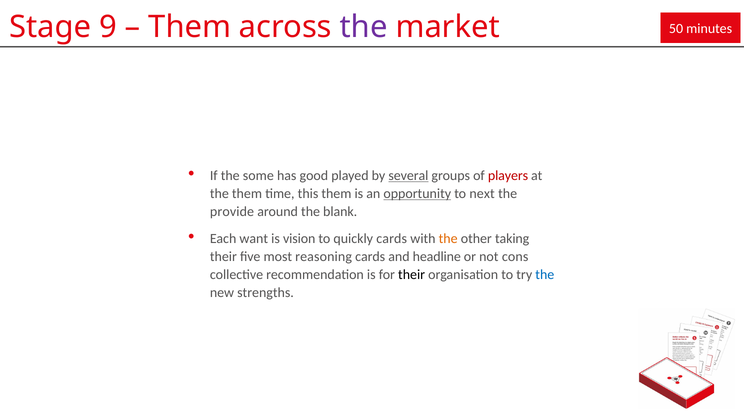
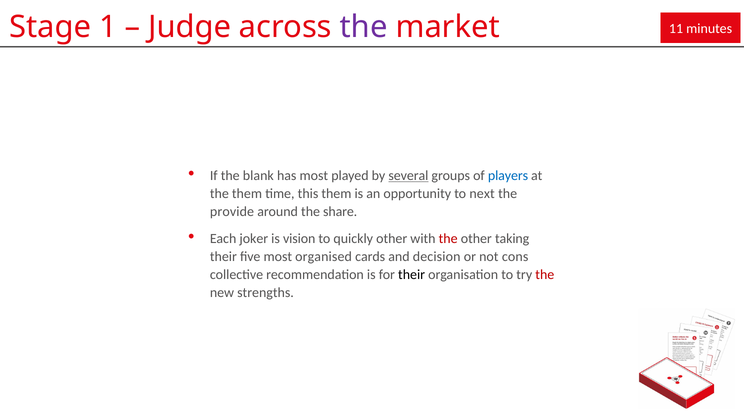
9: 9 -> 1 (108, 27)
Them: Them -> Judge (190, 27)
50: 50 -> 11 (676, 29)
some: some -> blank (258, 176)
has good: good -> most (314, 176)
players colour: red -> blue (508, 176)
opportunity underline: present -> none (417, 193)
blank: blank -> share (340, 211)
want: want -> joker (254, 239)
quickly cards: cards -> other (392, 239)
the colour: orange -> red (448, 239)
reasoning: reasoning -> organised (324, 256)
headline: headline -> decision (437, 256)
the colour: blue -> red (545, 274)
